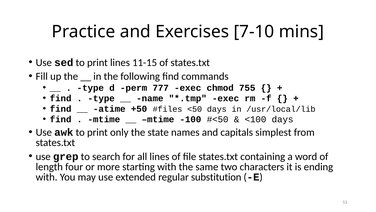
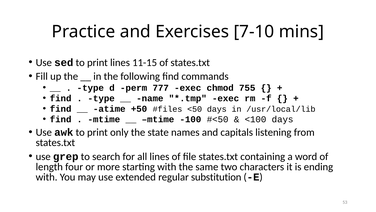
simplest: simplest -> listening (273, 132)
